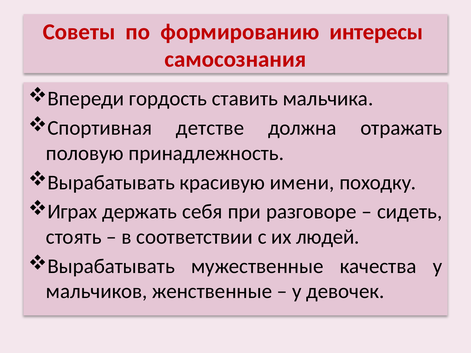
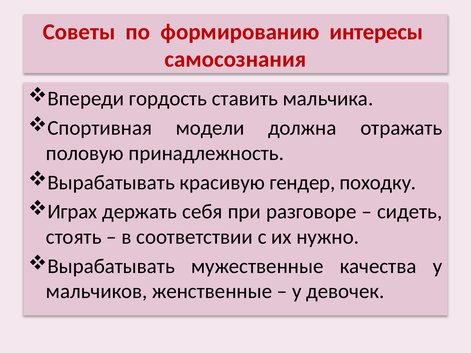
детстве: детстве -> модели (210, 128)
имени: имени -> гендер (302, 183)
людей: людей -> нужно (328, 237)
